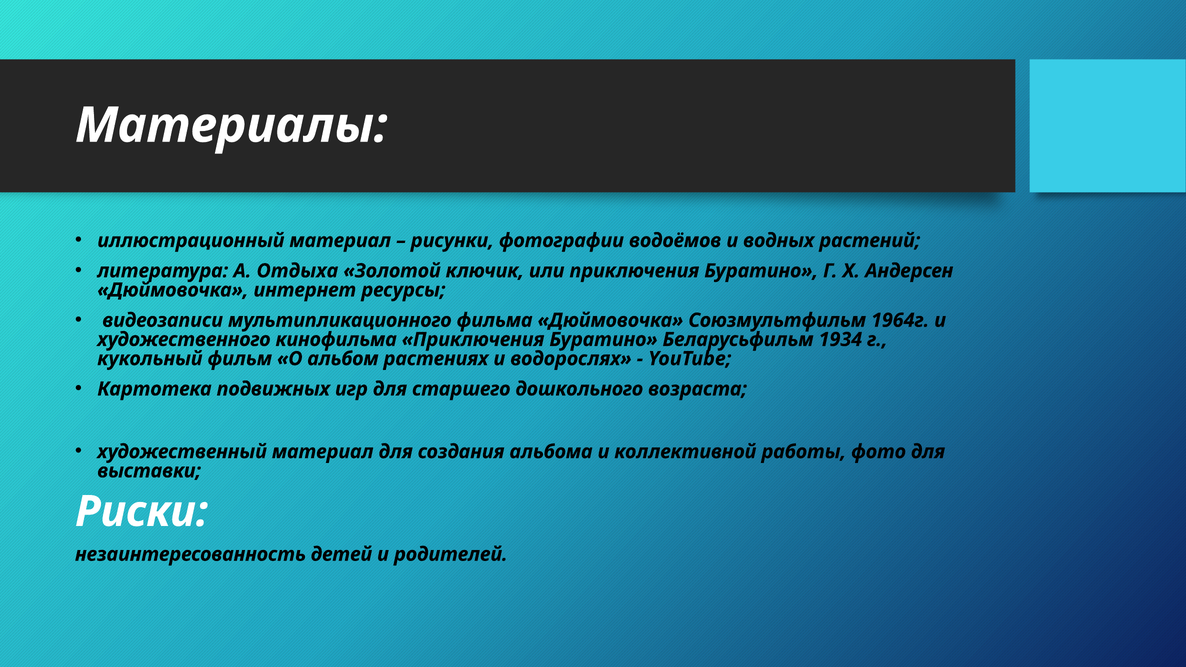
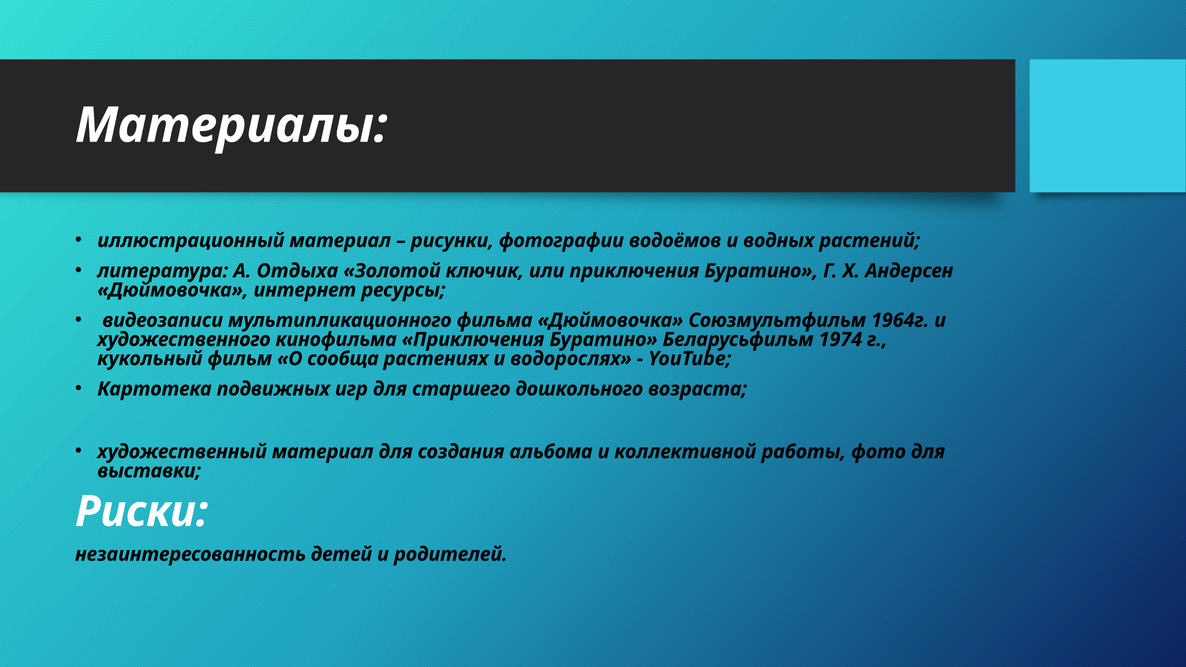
1934: 1934 -> 1974 (840, 340)
альбом: альбом -> сообща (343, 359)
